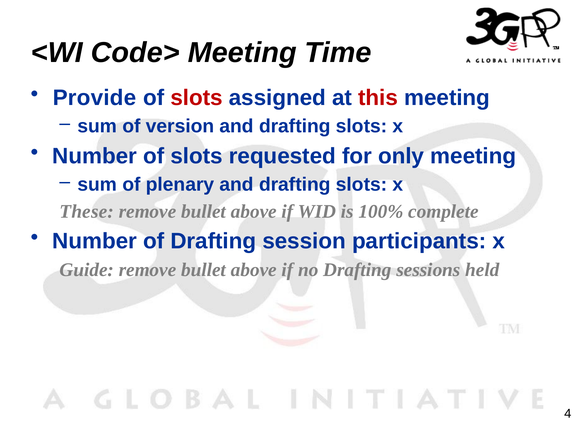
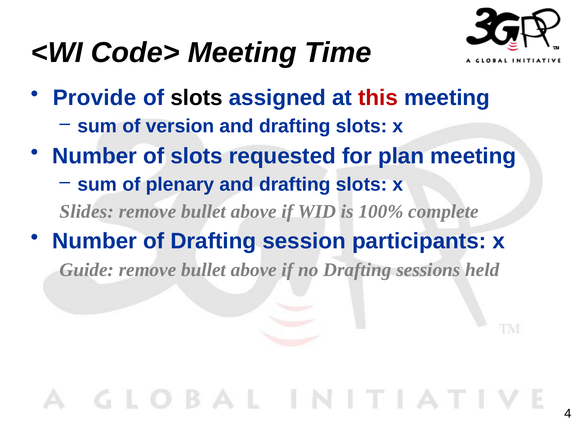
slots colour: red -> black (197, 98)
only: only -> plan (401, 156)
These: These -> Slides (87, 212)
